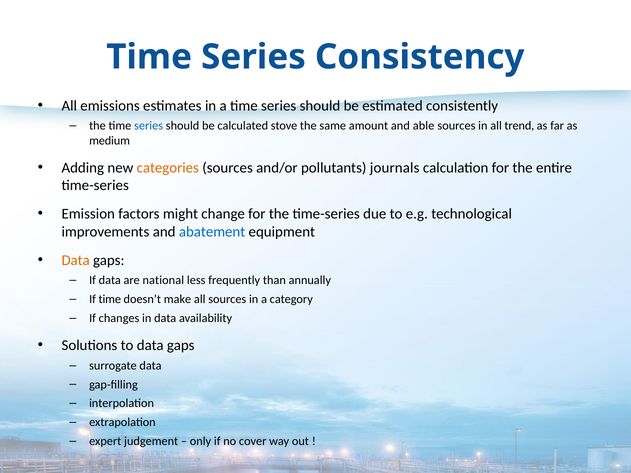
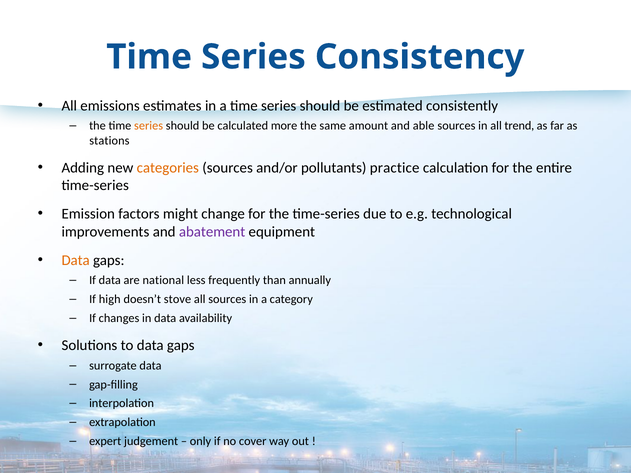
series colour: blue -> orange (149, 126)
stove: stove -> more (284, 126)
medium: medium -> stations (109, 141)
journals: journals -> practice (395, 168)
abatement colour: blue -> purple (212, 232)
If time: time -> high (110, 300)
make: make -> stove (177, 300)
